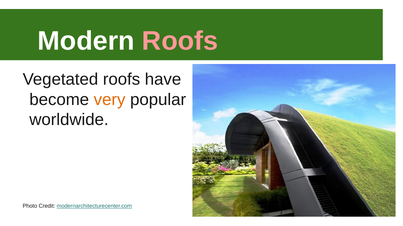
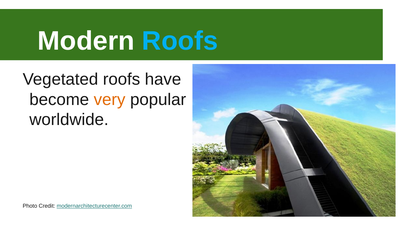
Roofs colour: pink -> light blue (180, 41)
